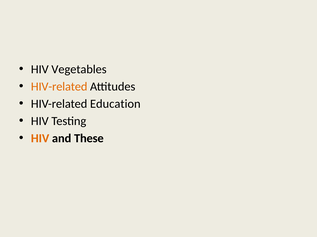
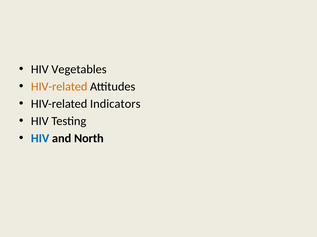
Education: Education -> Indicators (115, 104)
HIV colour: orange -> blue (40, 139)
These: These -> North (89, 139)
